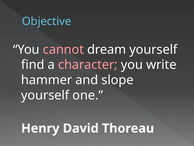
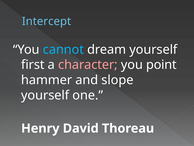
Objective: Objective -> Intercept (47, 21)
cannot colour: pink -> light blue (63, 49)
find: find -> first (33, 65)
write: write -> point (161, 65)
